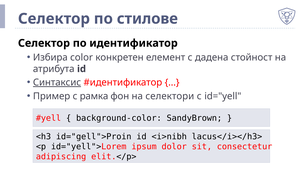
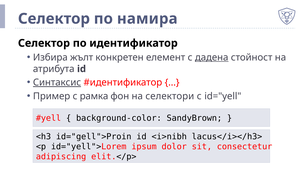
стилове: стилове -> намира (147, 19)
color: color -> жълт (82, 57)
дадена underline: none -> present (212, 57)
